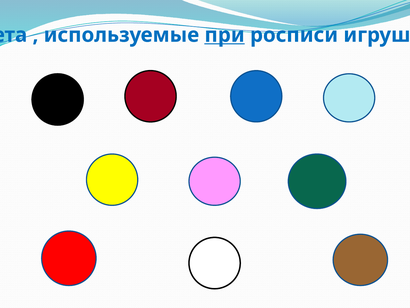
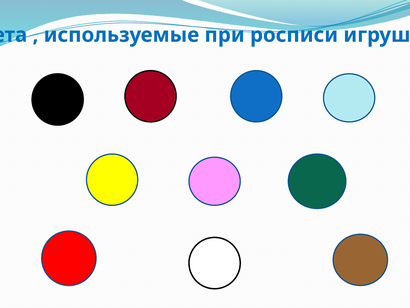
при underline: present -> none (225, 35)
